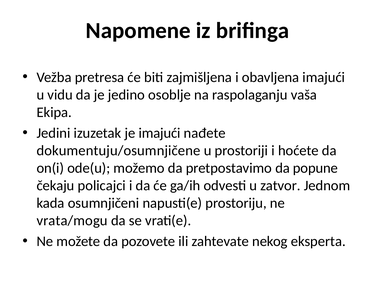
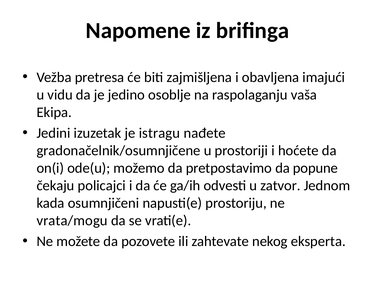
je imajući: imajući -> istragu (159, 133)
dokumentuju/osumnjičene: dokumentuju/osumnjičene -> gradonačelnik/osumnjičene (119, 151)
